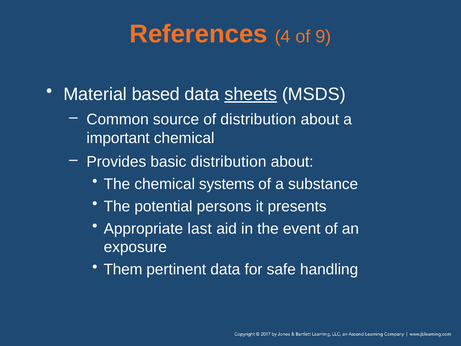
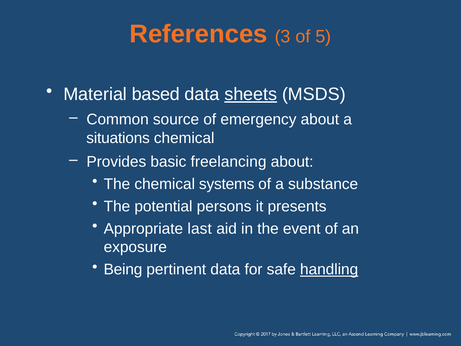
4: 4 -> 3 (283, 36)
9: 9 -> 5 (323, 36)
of distribution: distribution -> emergency (258, 119)
important: important -> situations (118, 138)
basic distribution: distribution -> freelancing (229, 162)
Them: Them -> Being (123, 269)
handling underline: none -> present (329, 269)
